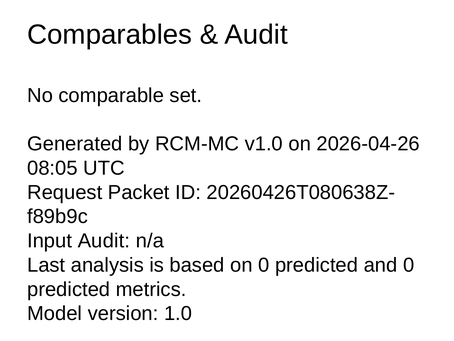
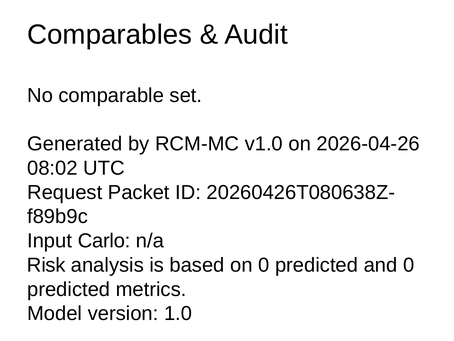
08:05: 08:05 -> 08:02 (52, 168)
Input Audit: Audit -> Carlo (104, 241)
Last: Last -> Risk (46, 265)
